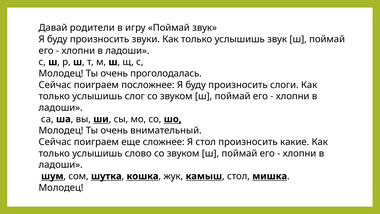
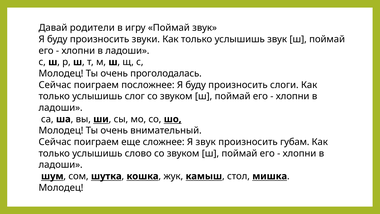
Я стол: стол -> звук (206, 142)
какие: какие -> губам (295, 142)
